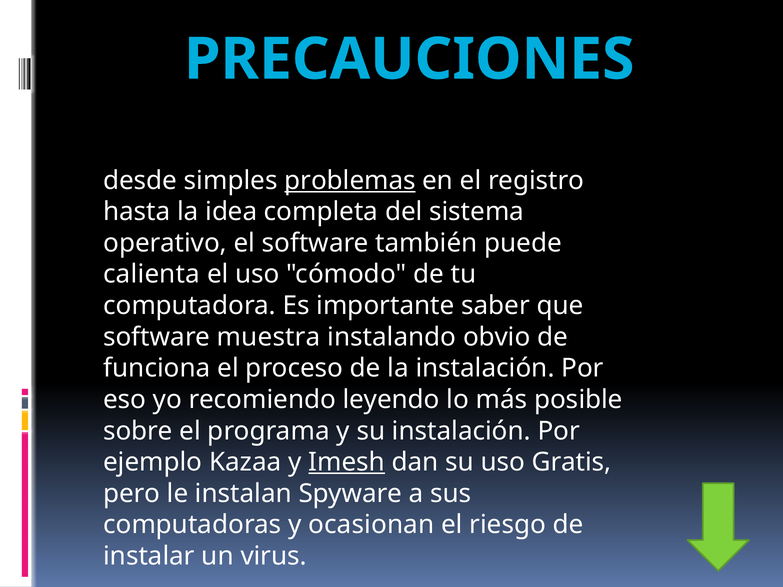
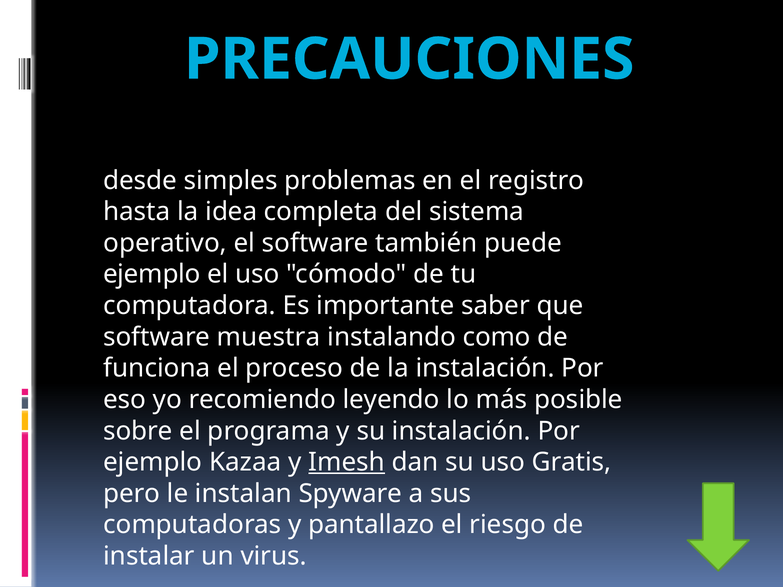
problemas underline: present -> none (350, 181)
calienta: calienta -> ejemplo (152, 274)
obvio: obvio -> como (497, 337)
ocasionan: ocasionan -> pantallazo (371, 525)
